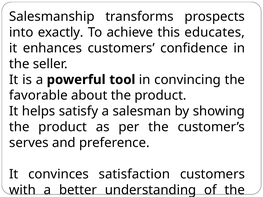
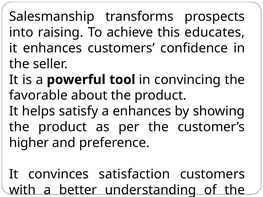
exactly: exactly -> raising (61, 32)
a salesman: salesman -> enhances (142, 111)
serves: serves -> higher (29, 143)
